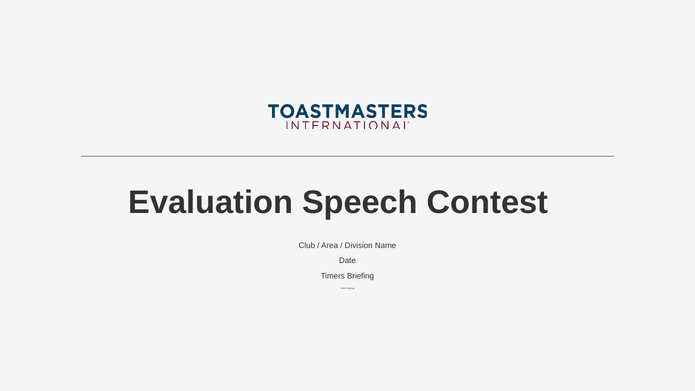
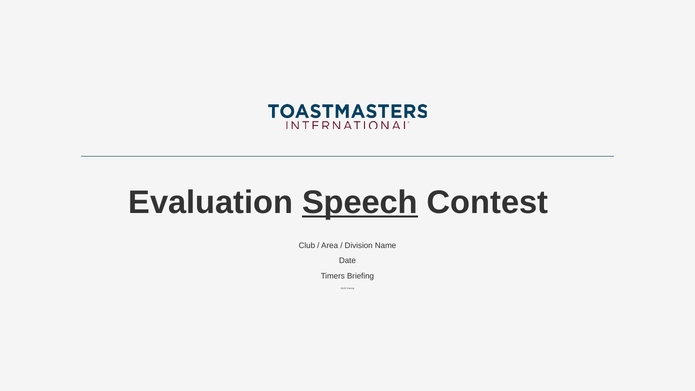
Speech underline: none -> present (360, 202)
